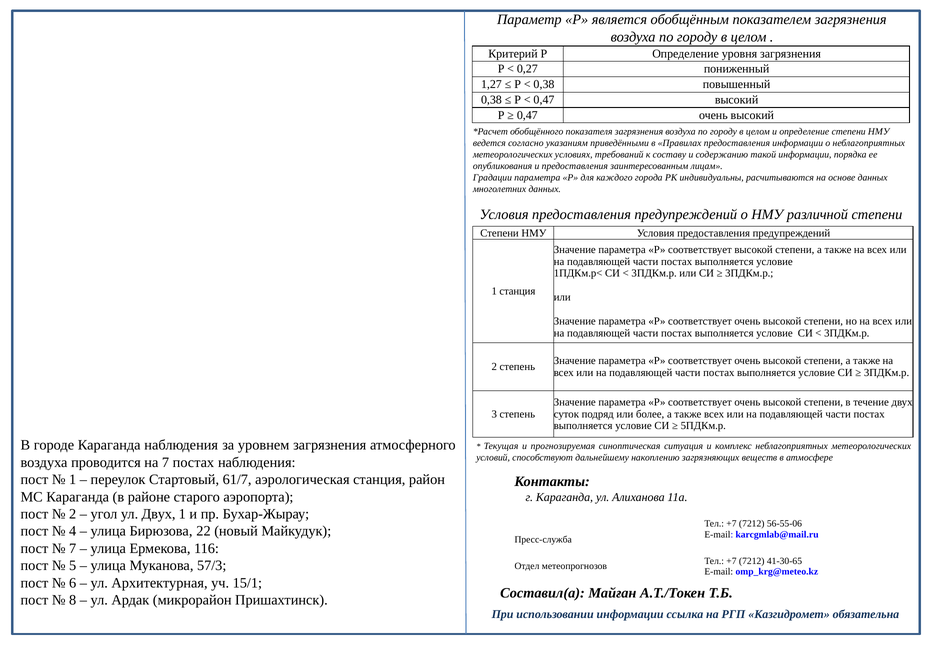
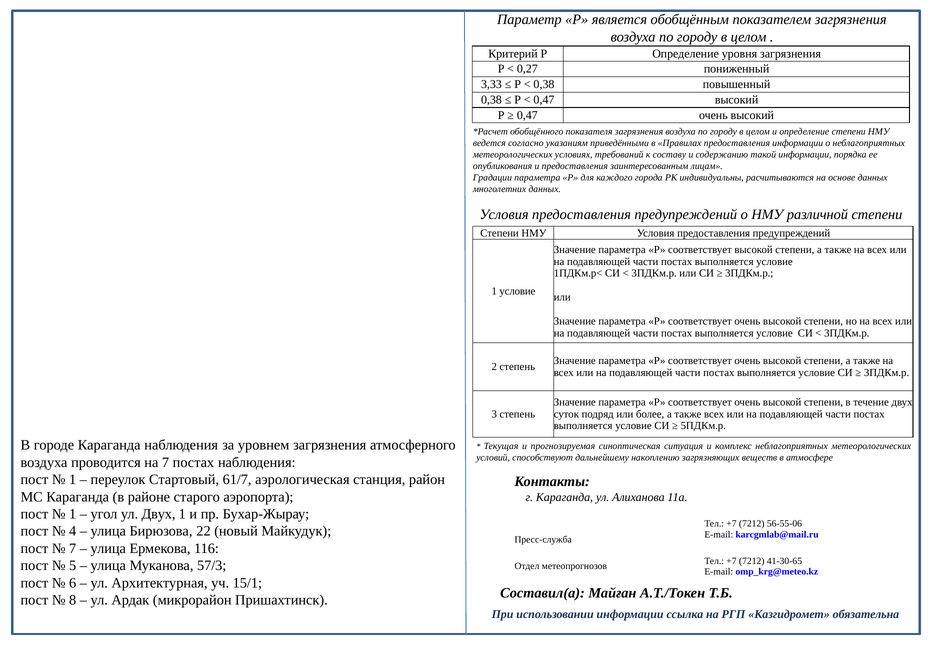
1,27: 1,27 -> 3,33 (491, 84)
1 станция: станция -> условие (517, 291)
2: 2 -> 1 (73, 514)
